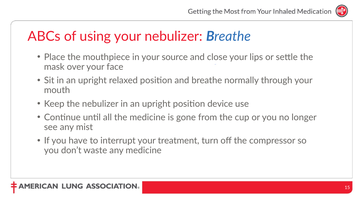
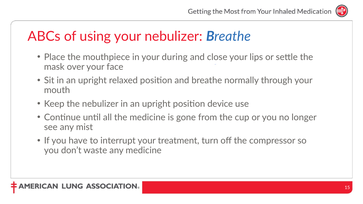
source: source -> during (175, 57)
